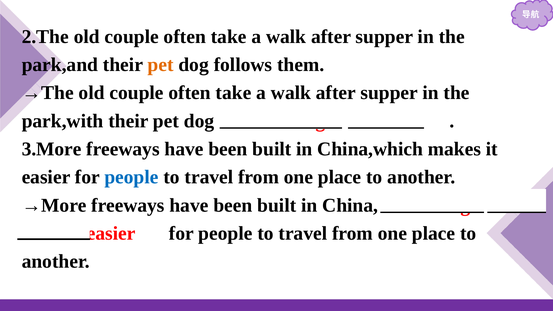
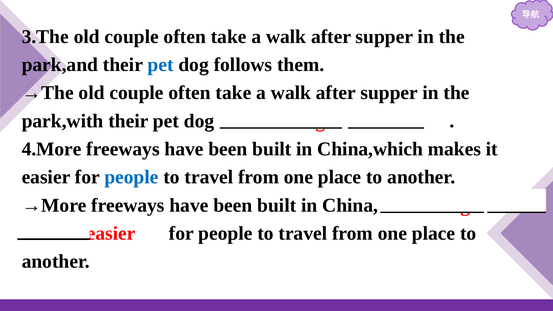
2.The: 2.The -> 3.The (45, 37)
pet colour: orange -> blue (161, 65)
3.More: 3.More -> 4.More (52, 149)
